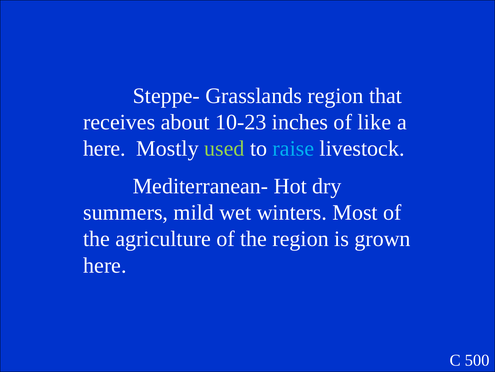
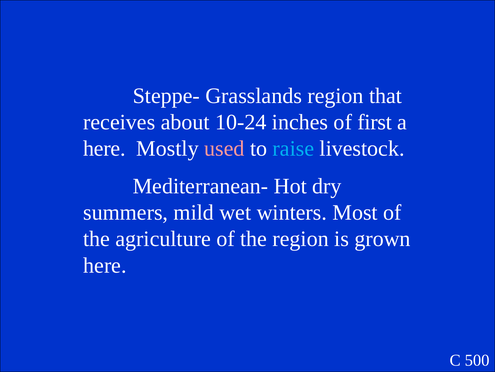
10-23: 10-23 -> 10-24 (241, 122)
like: like -> first (375, 122)
used colour: light green -> pink (224, 148)
